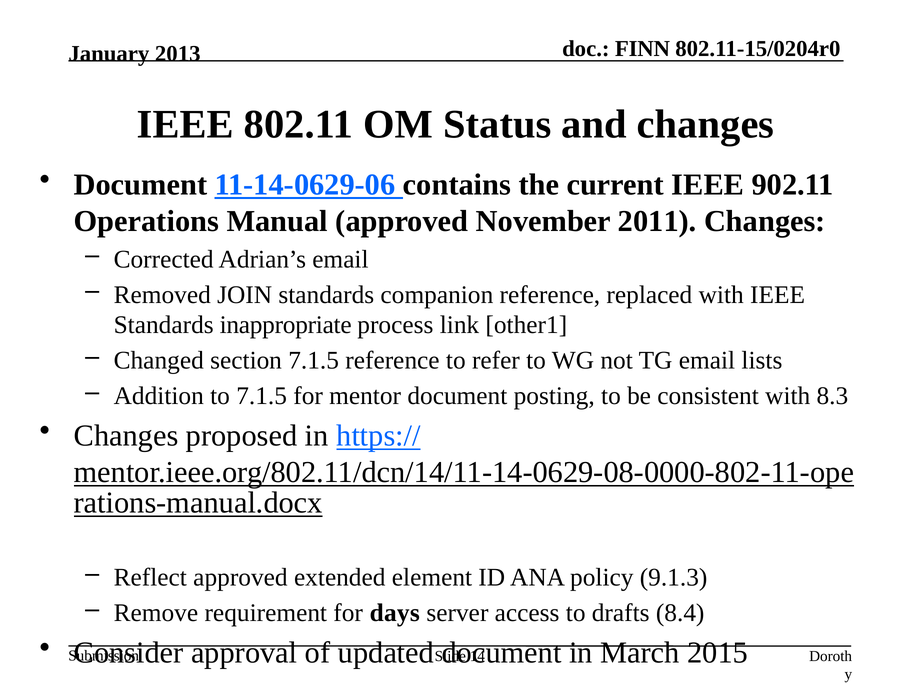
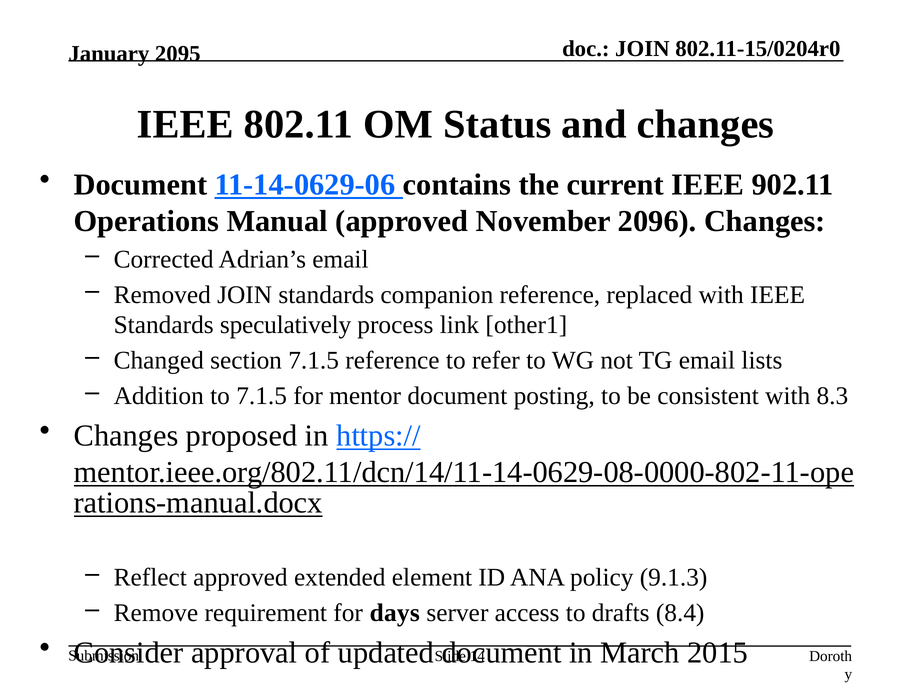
FINN: FINN -> JOIN (642, 49)
2013: 2013 -> 2095 (178, 53)
2011: 2011 -> 2096 (657, 221)
inappropriate: inappropriate -> speculatively (286, 325)
